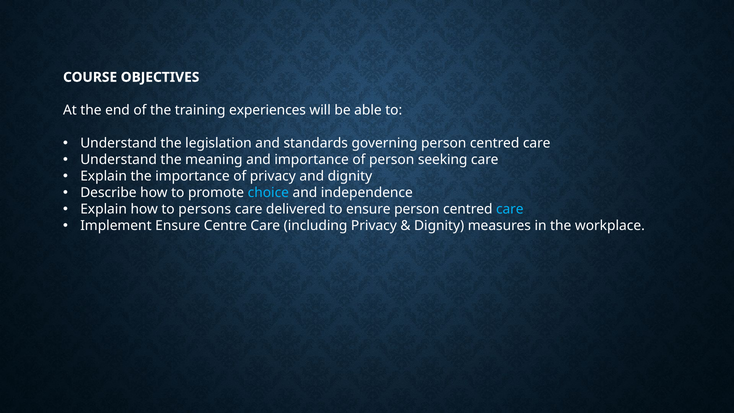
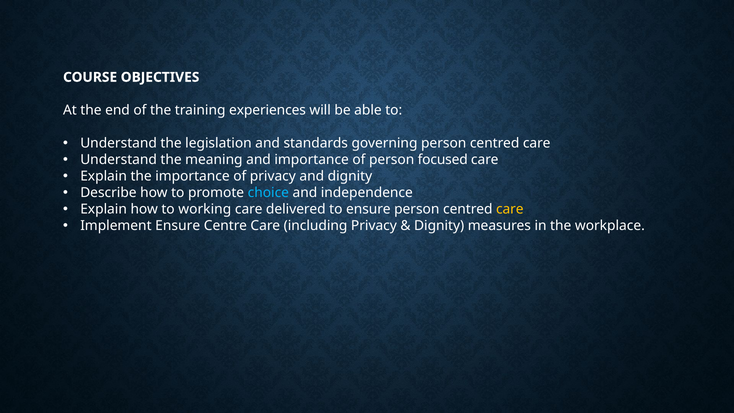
seeking: seeking -> focused (443, 160)
persons: persons -> working (205, 209)
care colour: light blue -> yellow (510, 209)
